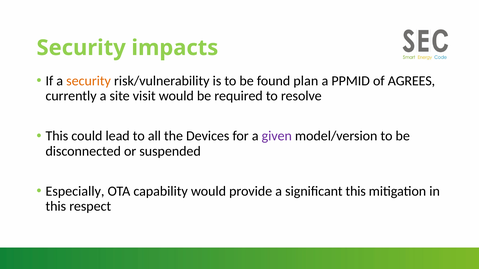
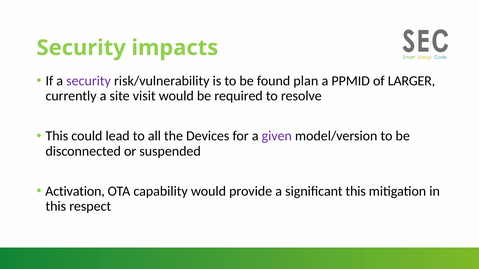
security colour: orange -> purple (89, 81)
AGREES: AGREES -> LARGER (411, 81)
Especially: Especially -> Activation (75, 192)
